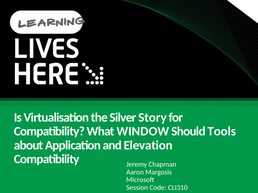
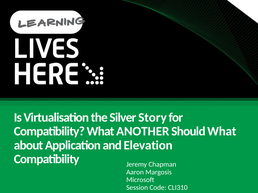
WINDOW: WINDOW -> ANOTHER (143, 132)
Should Tools: Tools -> What (222, 132)
